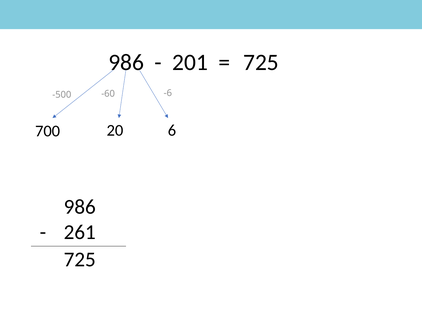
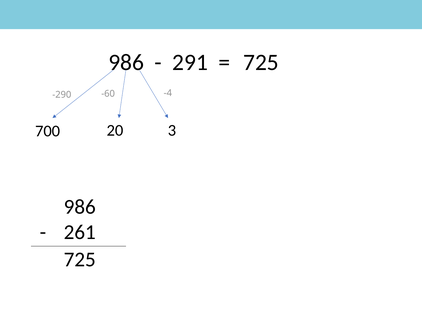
201: 201 -> 291 (190, 62)
-500: -500 -> -290 (62, 95)
-6: -6 -> -4 (168, 93)
6: 6 -> 3 (172, 130)
